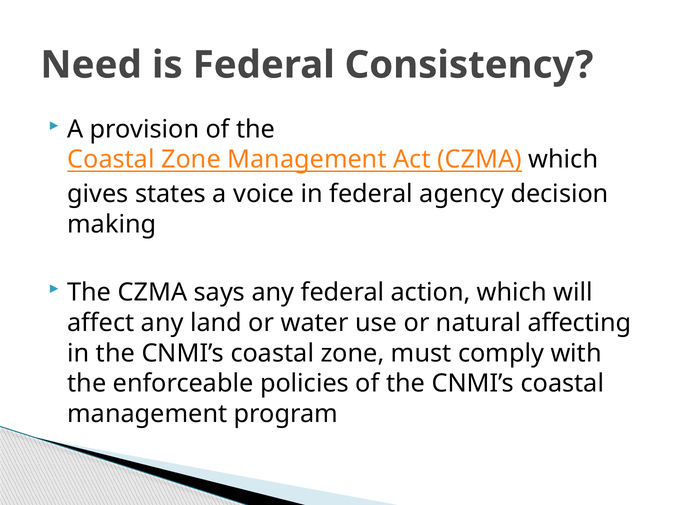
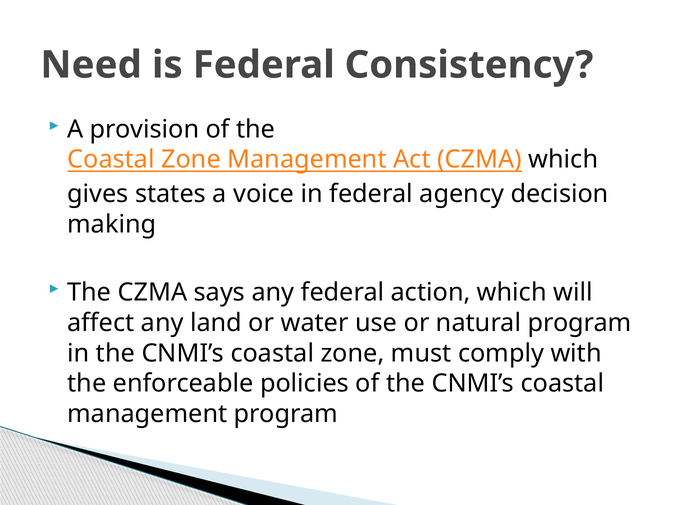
natural affecting: affecting -> program (580, 323)
